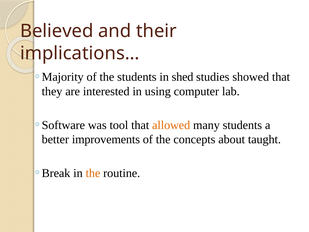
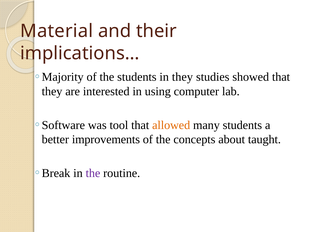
Believed: Believed -> Material (57, 31)
in shed: shed -> they (182, 77)
the colour: orange -> purple (93, 173)
